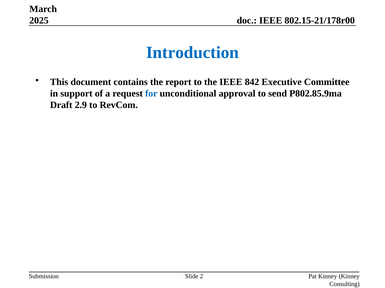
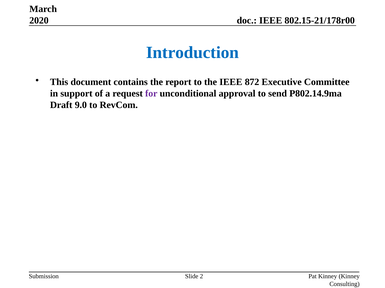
2025: 2025 -> 2020 (39, 21)
842: 842 -> 872 (252, 82)
for colour: blue -> purple (151, 94)
P802.85.9ma: P802.85.9ma -> P802.14.9ma (316, 94)
2.9: 2.9 -> 9.0 (81, 105)
